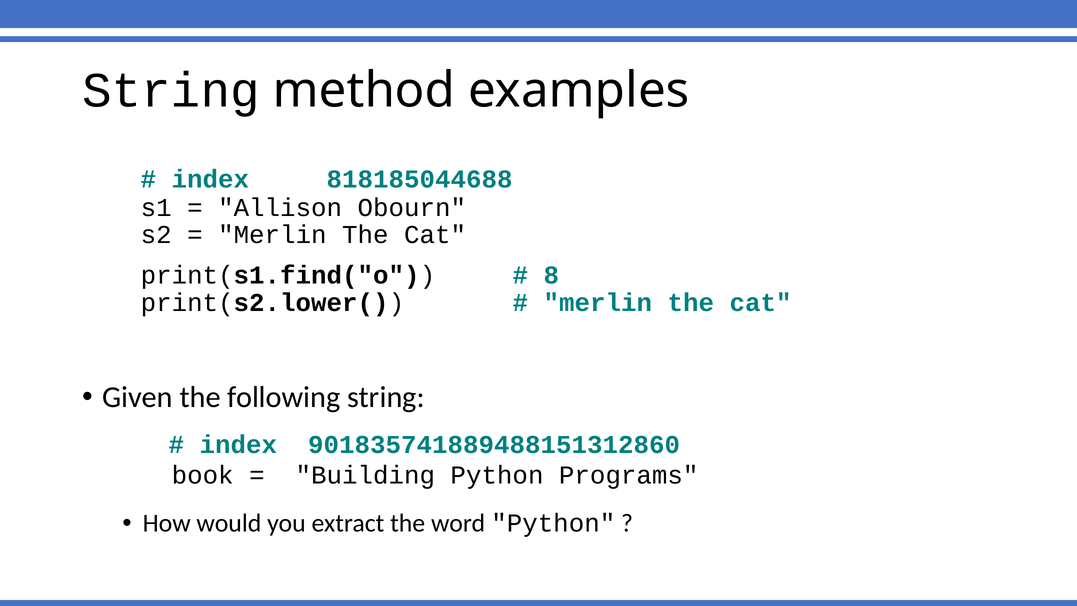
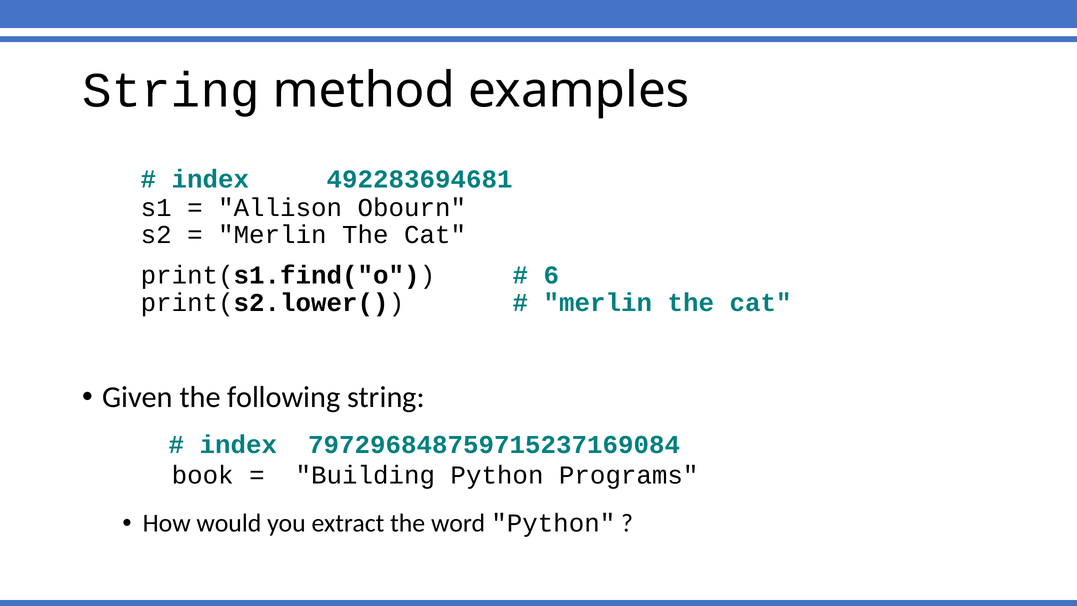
818185044688: 818185044688 -> 492283694681 (420, 179)
8: 8 -> 6 (551, 275)
901835741889488151312860: 901835741889488151312860 -> 797296848759715237169084 (494, 445)
